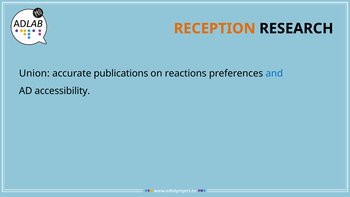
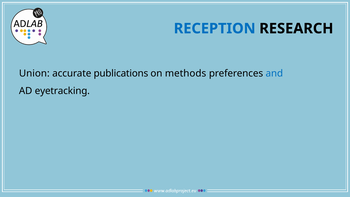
RECEPTION colour: orange -> blue (215, 28)
reactions: reactions -> methods (186, 73)
accessibility: accessibility -> eyetracking (62, 91)
